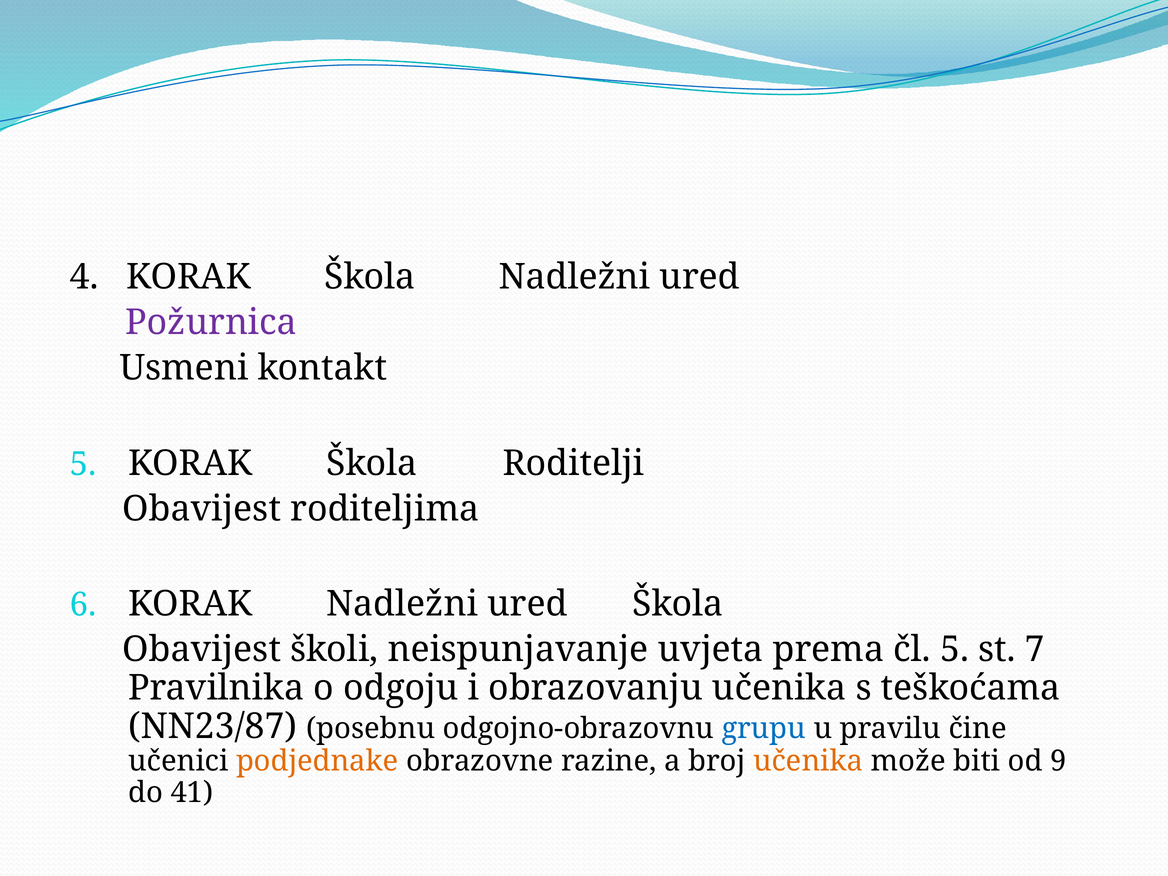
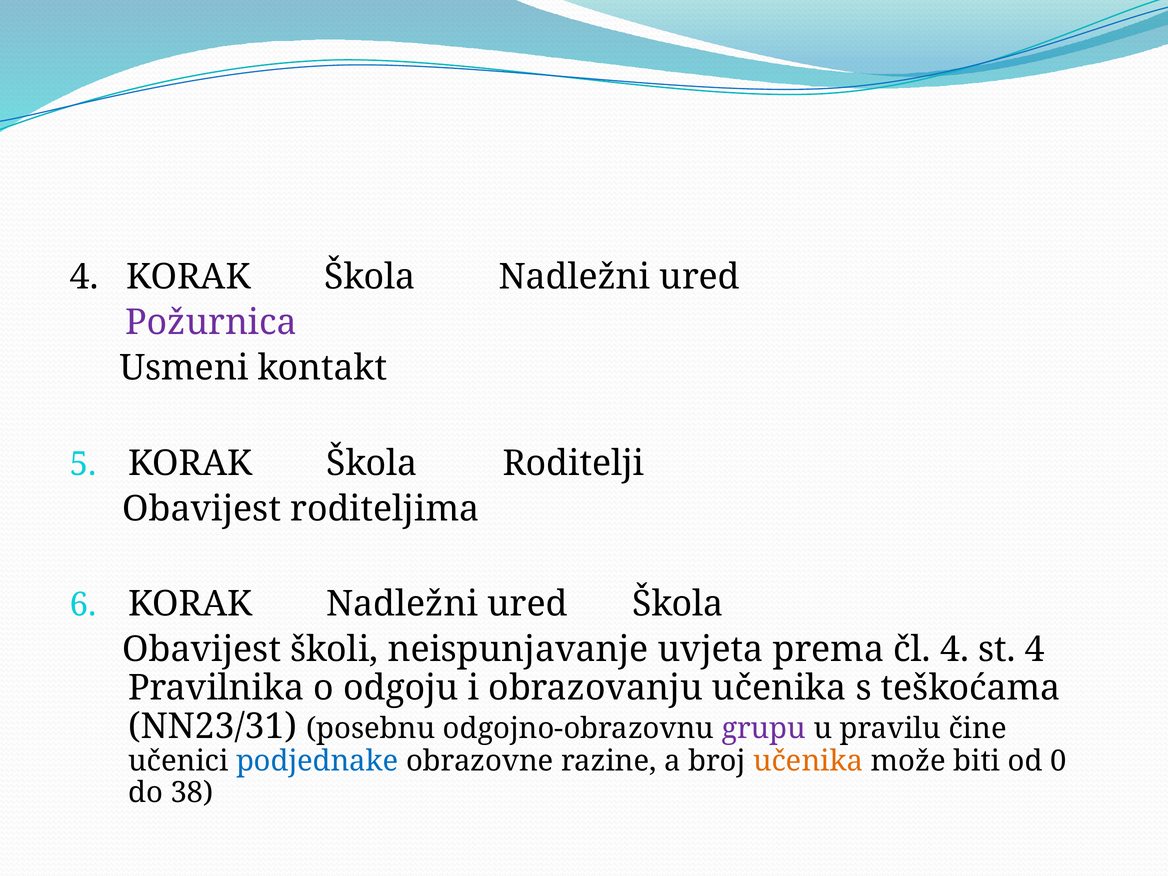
čl 5: 5 -> 4 (955, 650)
st 7: 7 -> 4 (1035, 650)
NN23/87: NN23/87 -> NN23/31 (213, 727)
grupu colour: blue -> purple (764, 729)
podjednake colour: orange -> blue (317, 761)
9: 9 -> 0 (1058, 761)
41: 41 -> 38 (192, 792)
